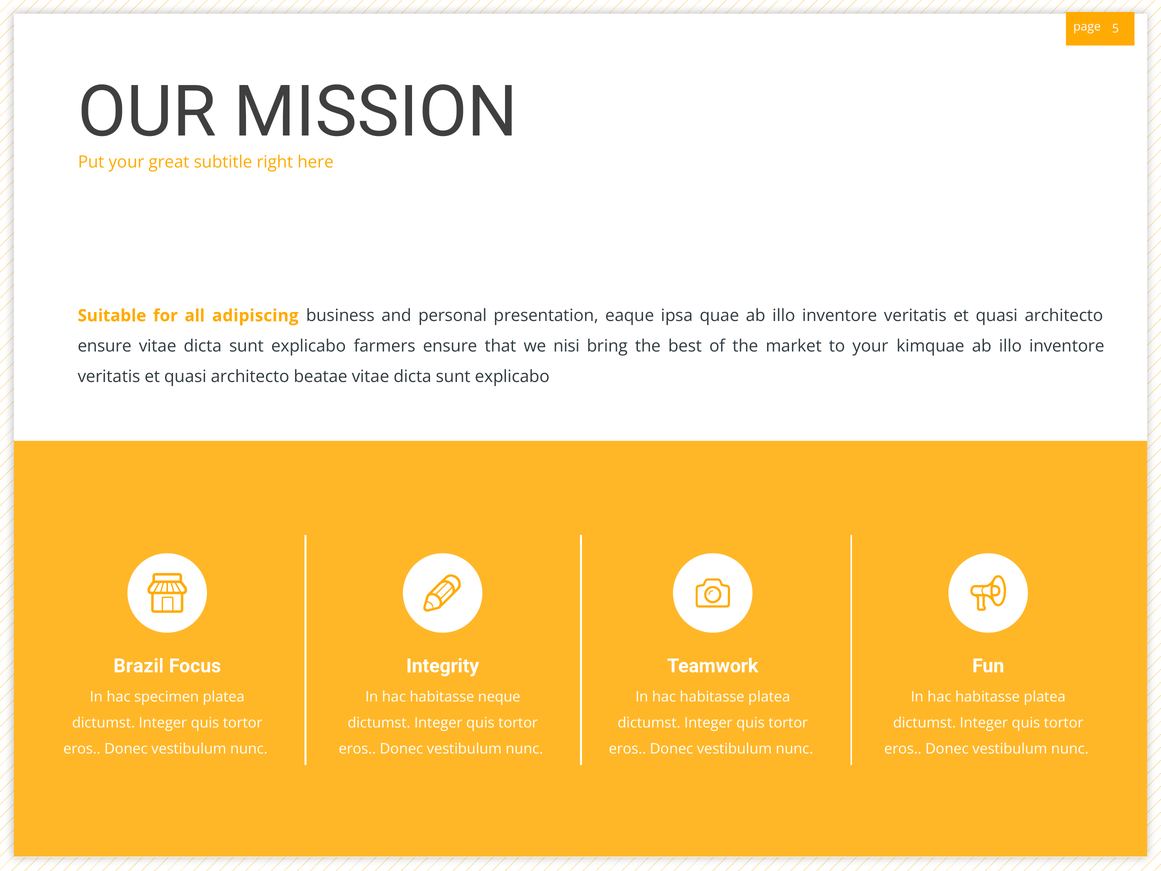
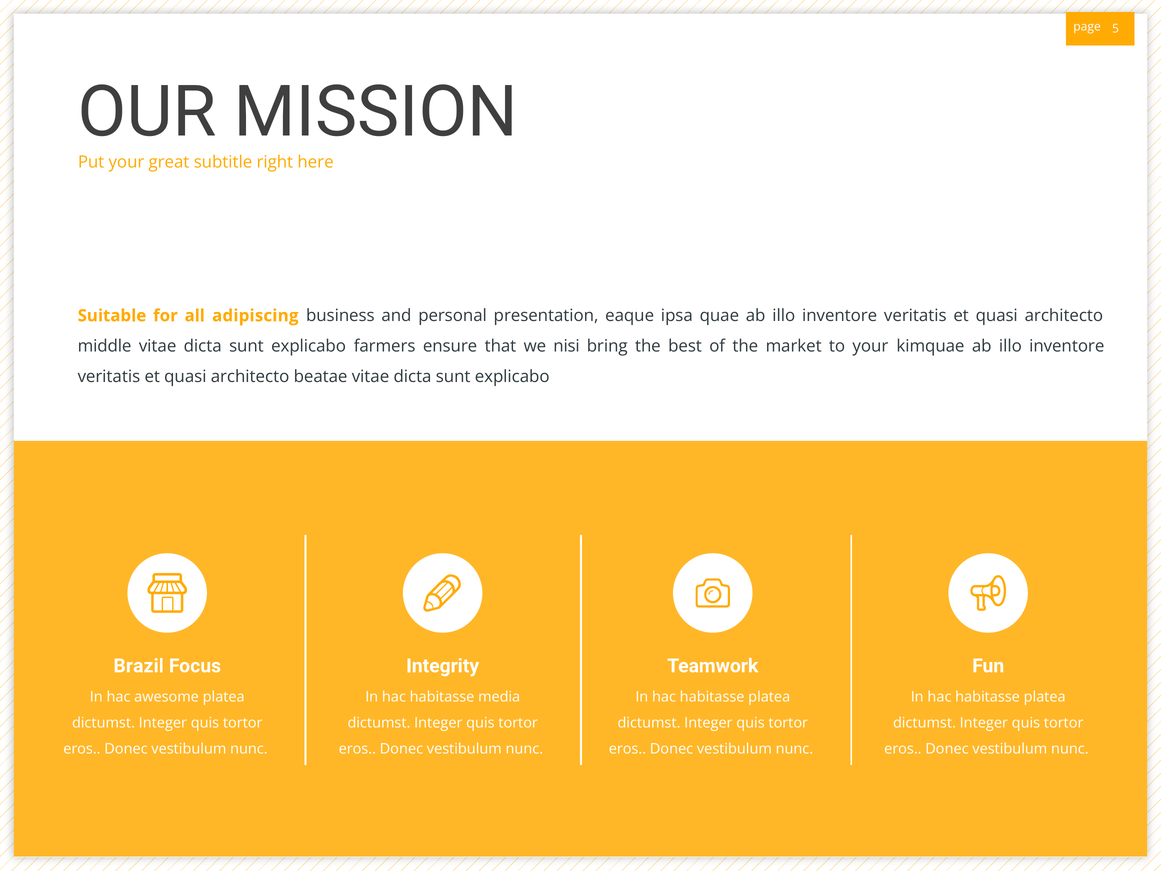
ensure: ensure -> middle (105, 346)
specimen: specimen -> awesome (167, 697)
neque: neque -> media (499, 697)
